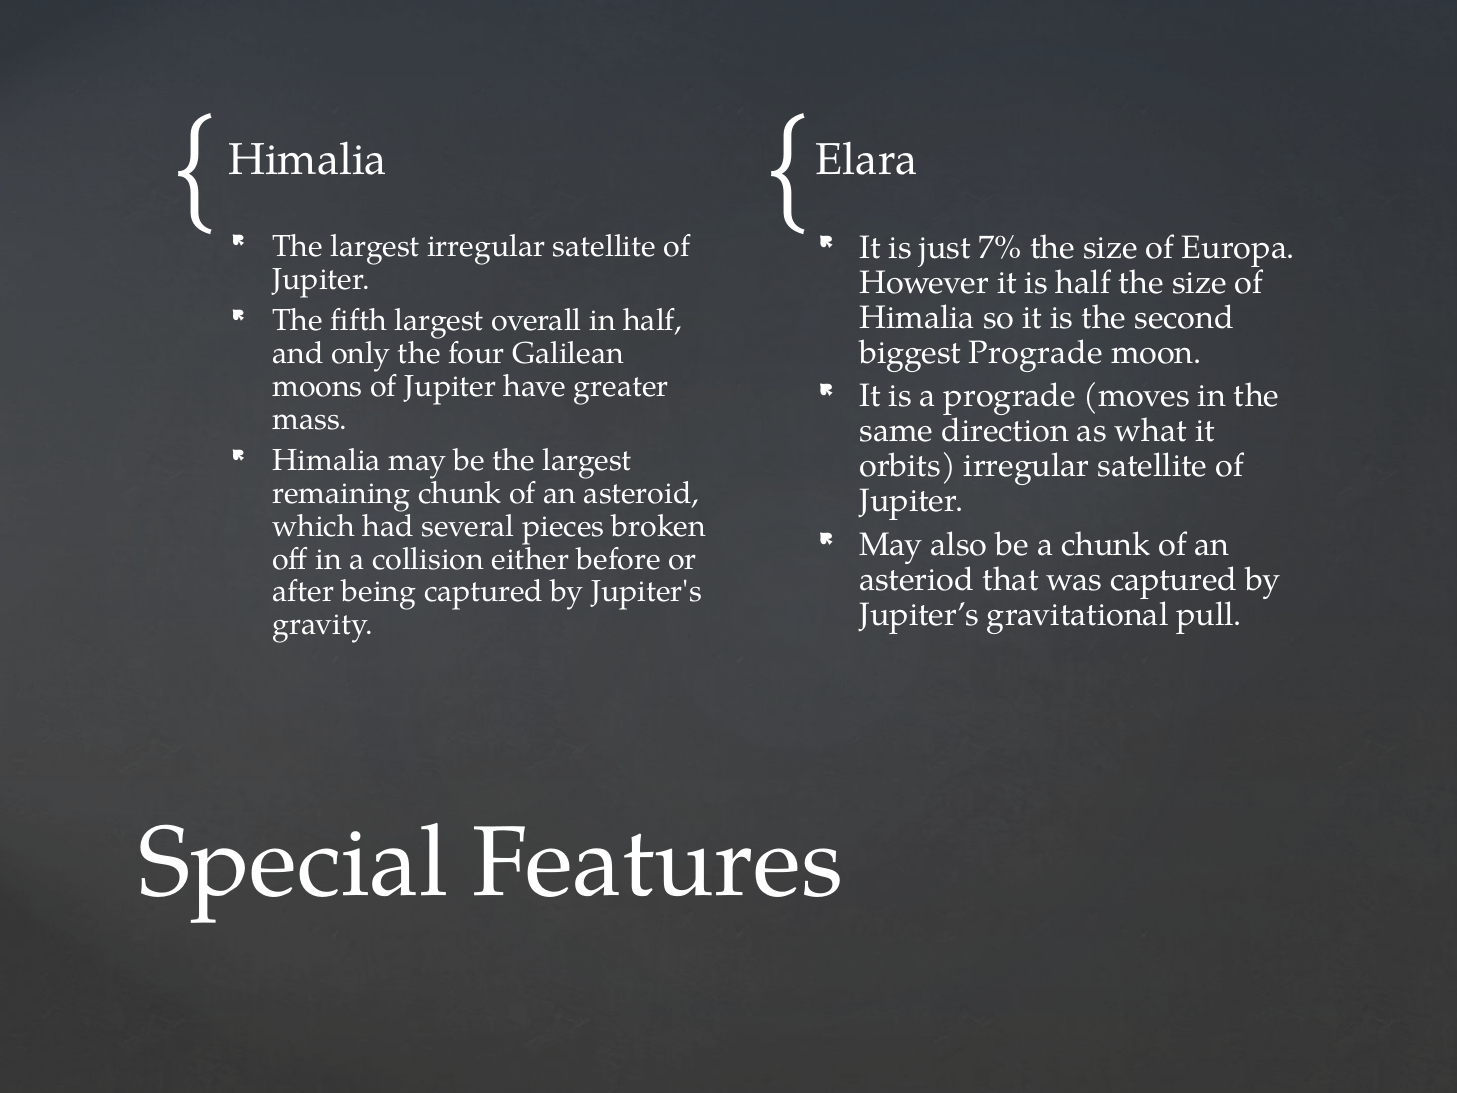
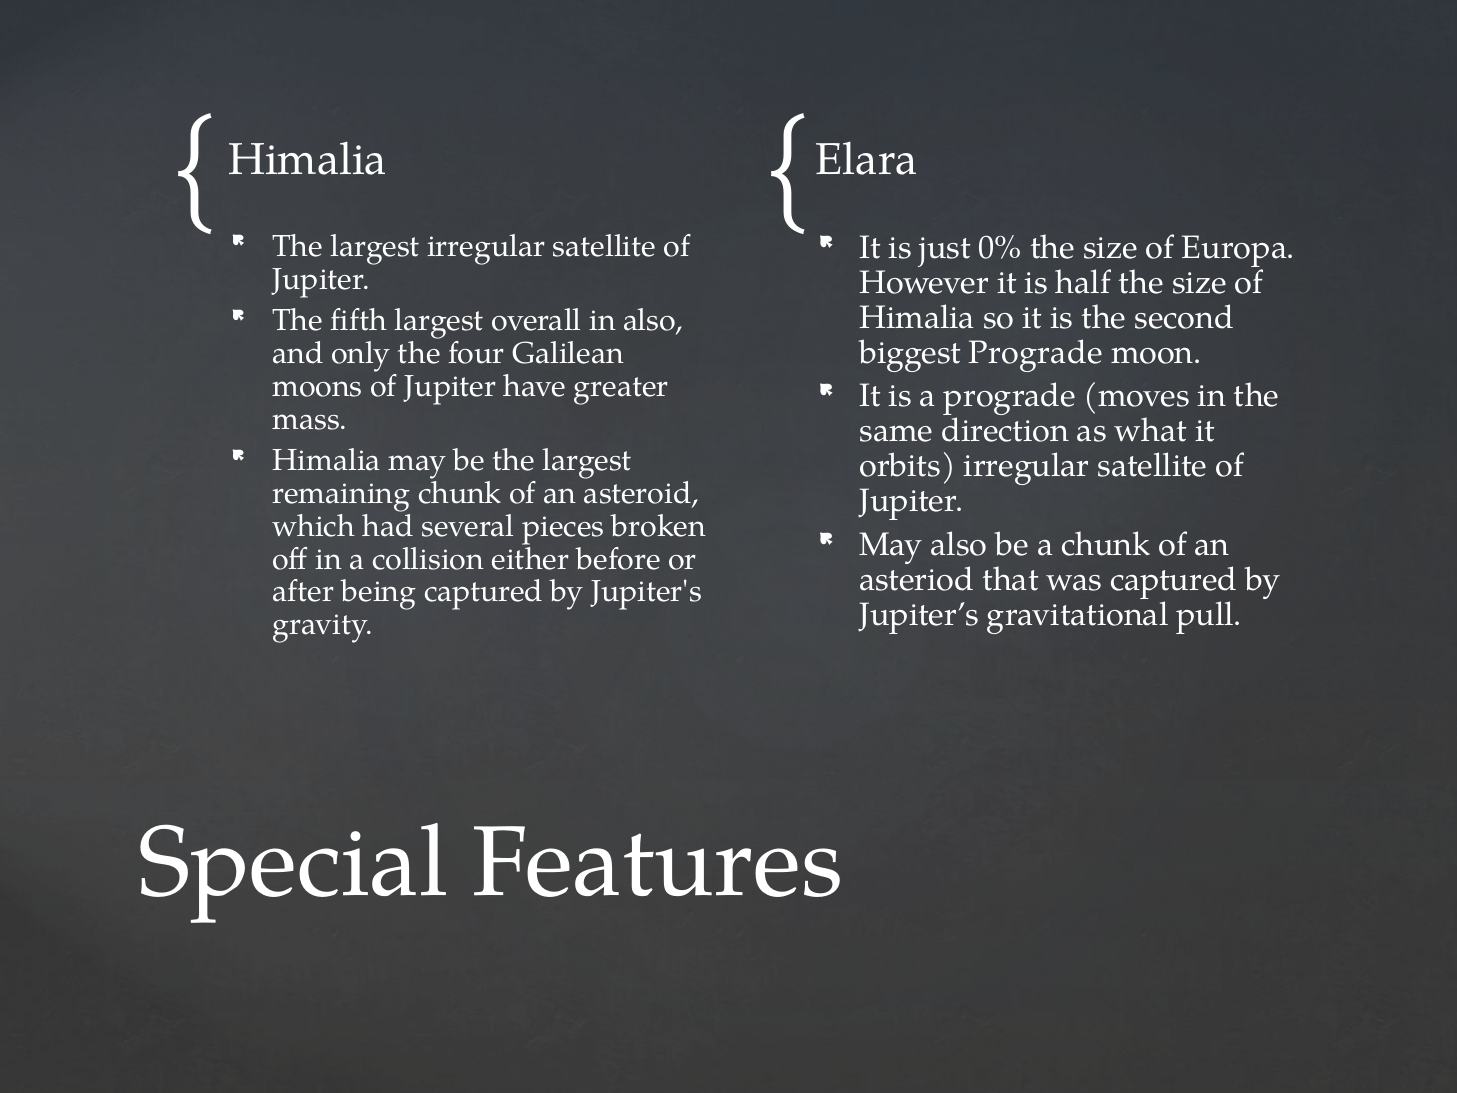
7%: 7% -> 0% (1000, 248)
in half: half -> also (653, 321)
